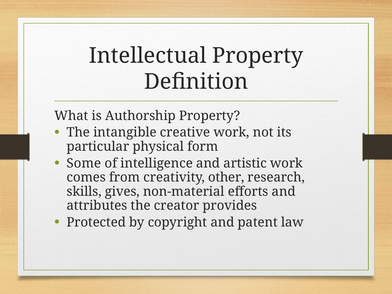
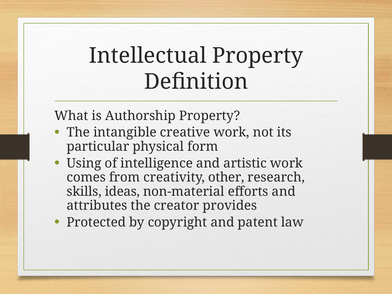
Some: Some -> Using (84, 163)
gives: gives -> ideas (122, 191)
